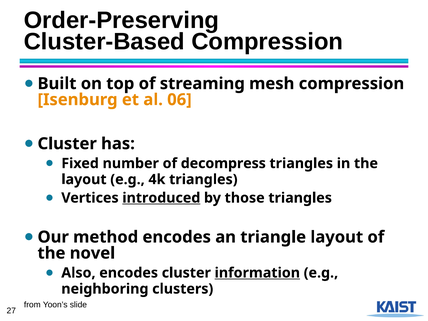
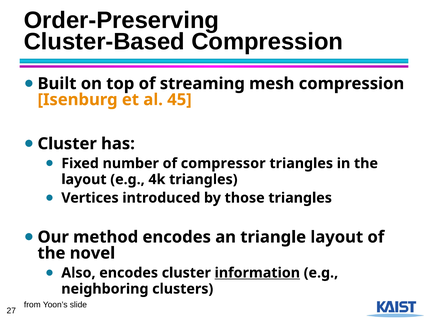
06: 06 -> 45 (179, 100)
decompress: decompress -> compressor (223, 163)
introduced underline: present -> none (161, 198)
